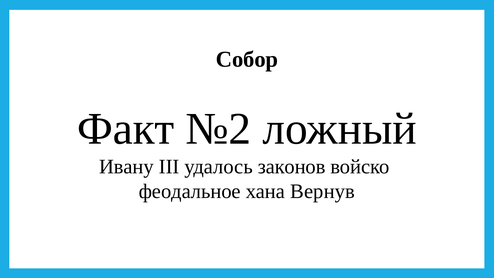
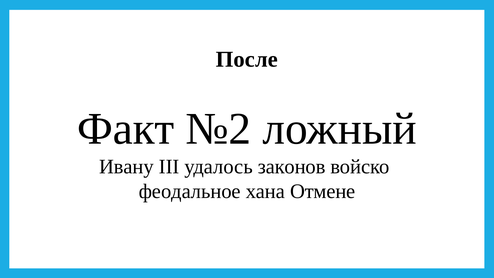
Собор: Собор -> После (247, 59)
Вернув: Вернув -> Отмене (323, 191)
